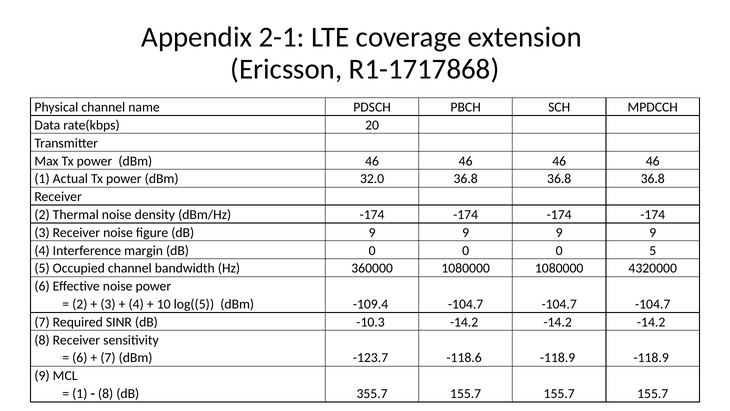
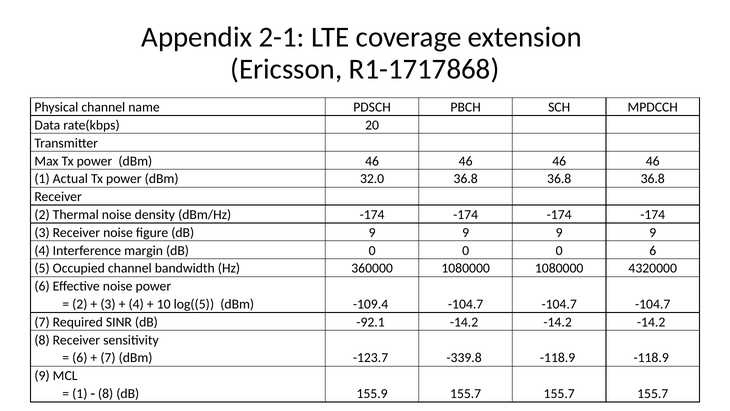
0 5: 5 -> 6 (653, 250)
-10.3: -10.3 -> -92.1 (371, 322)
-118.6: -118.6 -> -339.8 (464, 358)
355.7: 355.7 -> 155.9 (372, 393)
